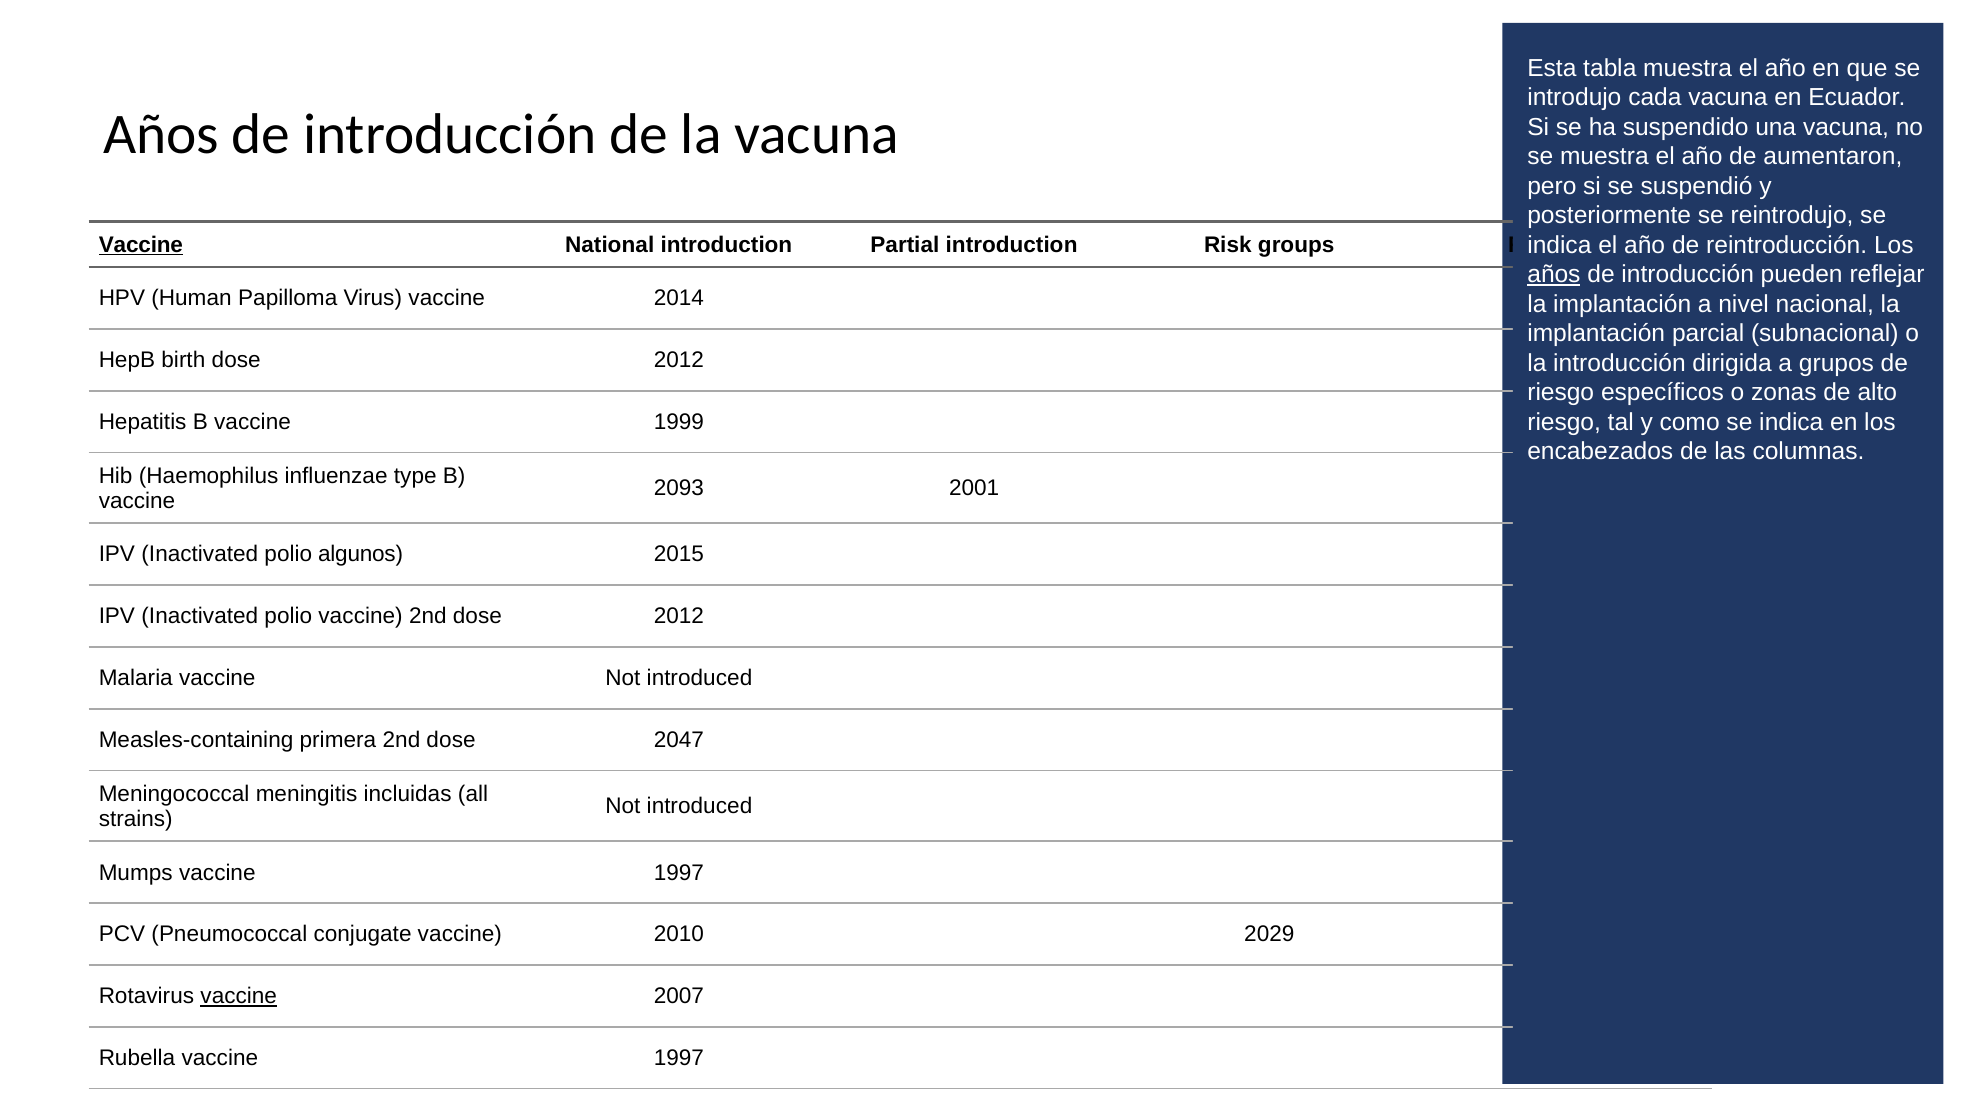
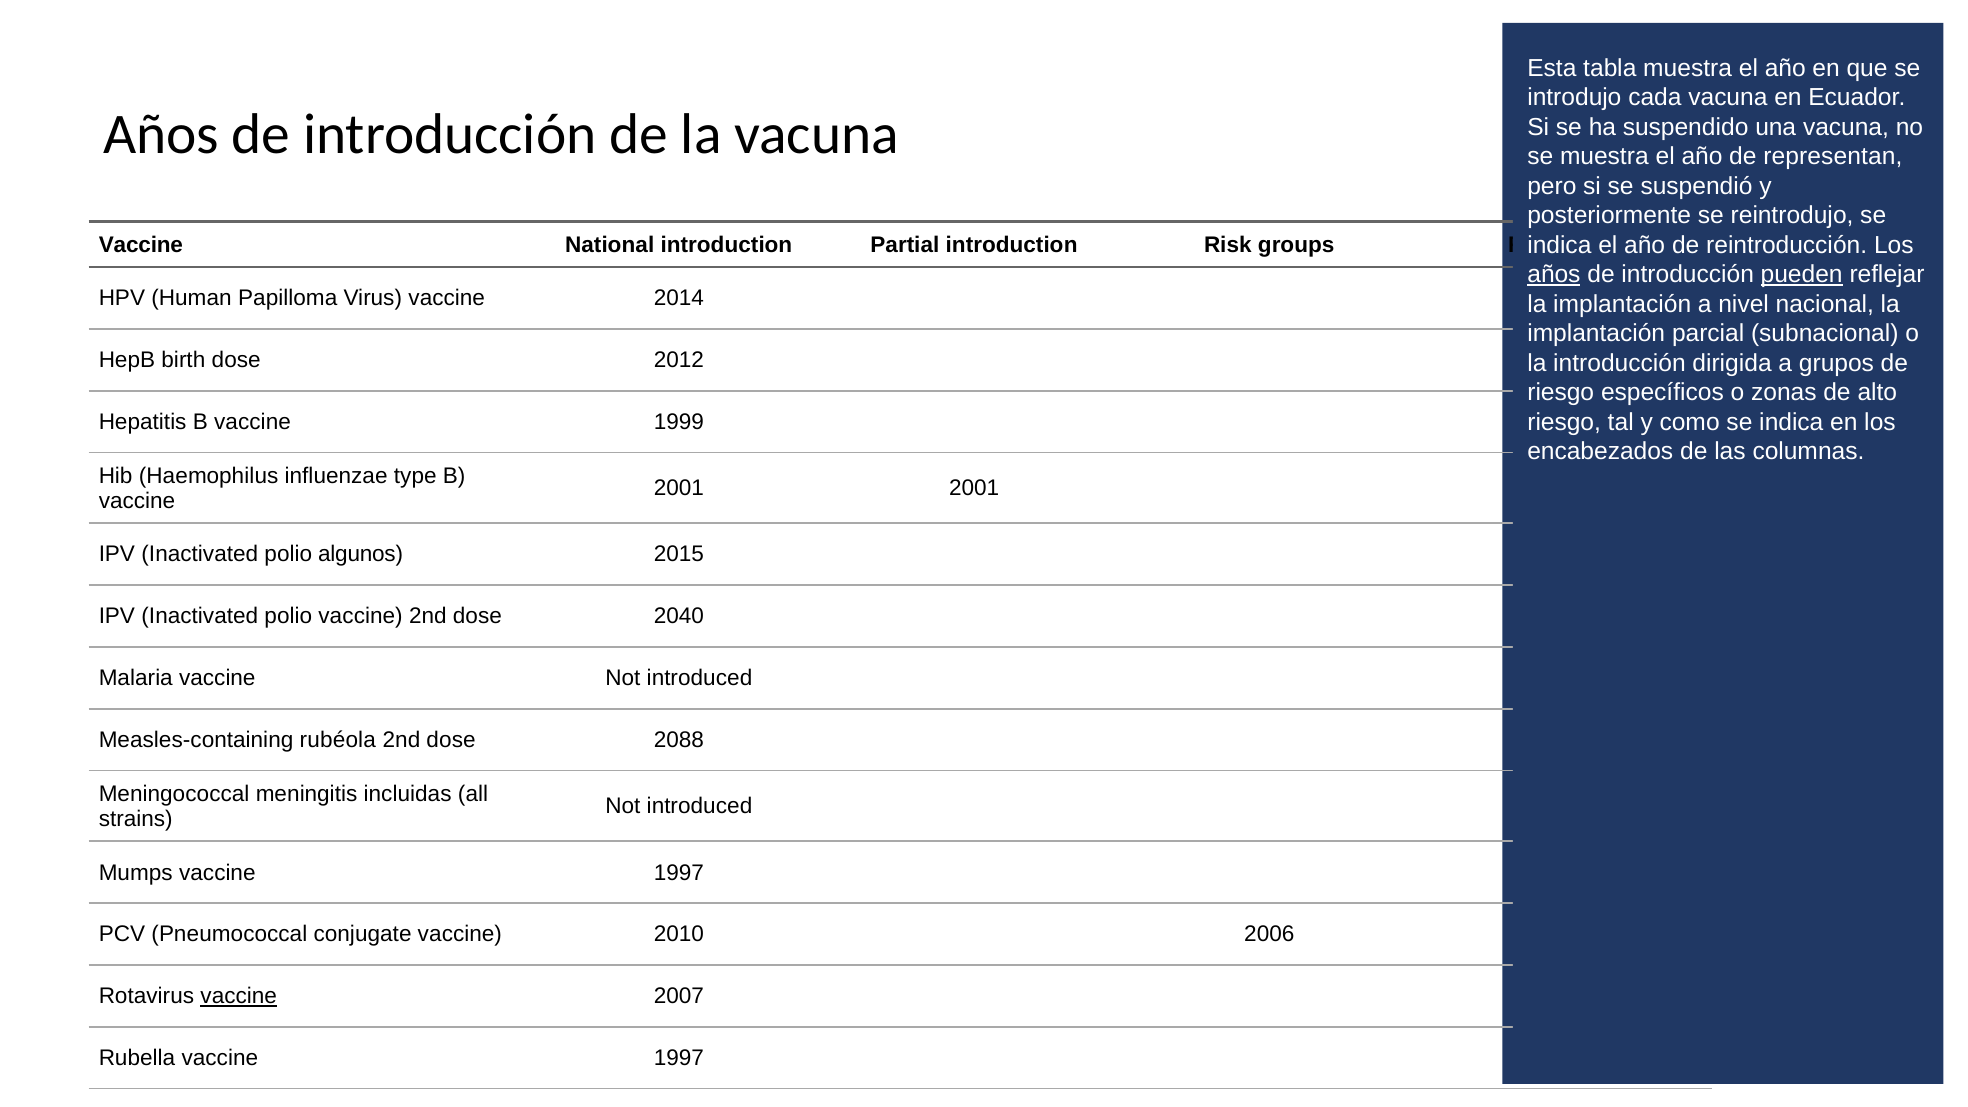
aumentaron: aumentaron -> representan (1833, 157)
Vaccine underline: present -> none (141, 245)
pueden underline: none -> present (1802, 275)
2093: 2093 -> 2001 (679, 488)
2nd dose 2012: 2012 -> 2040 (679, 616)
primera: primera -> rubéola (338, 740)
2047: 2047 -> 2088 (679, 740)
2029: 2029 -> 2006 (1269, 934)
